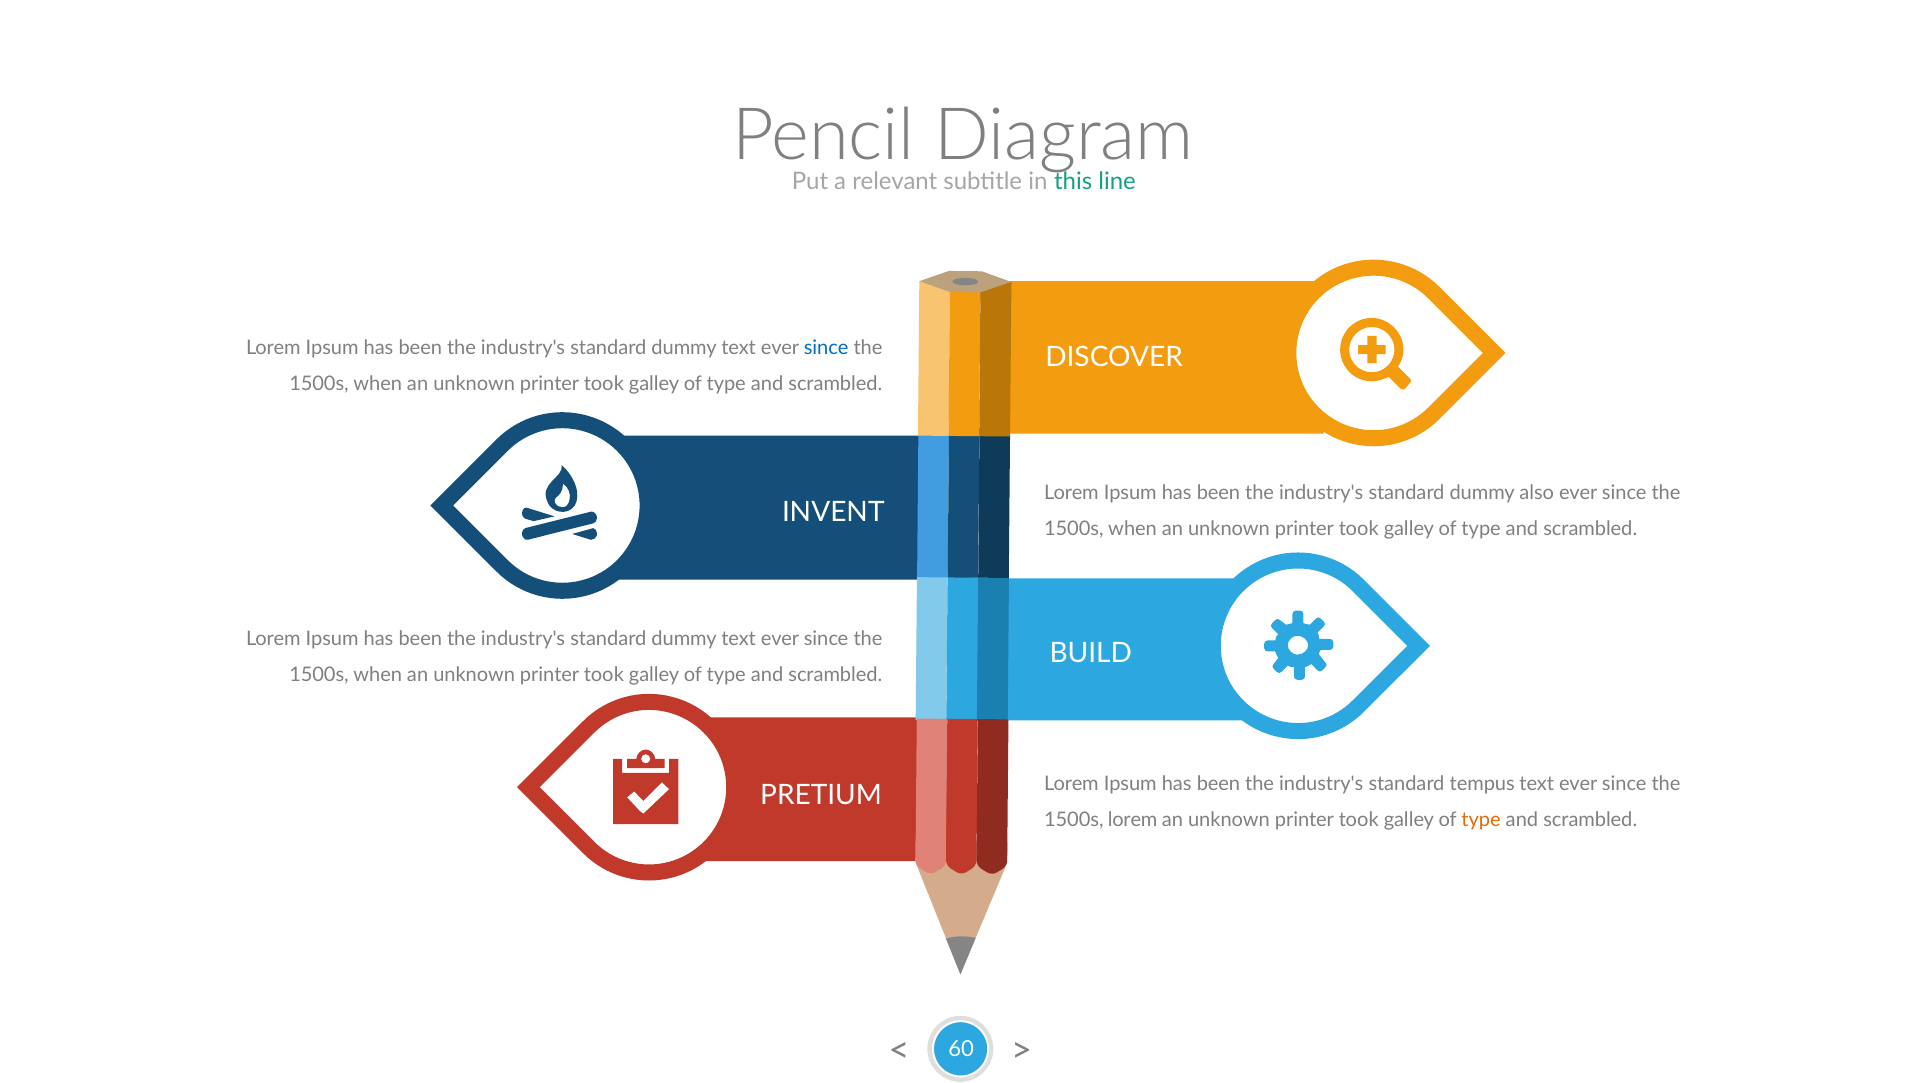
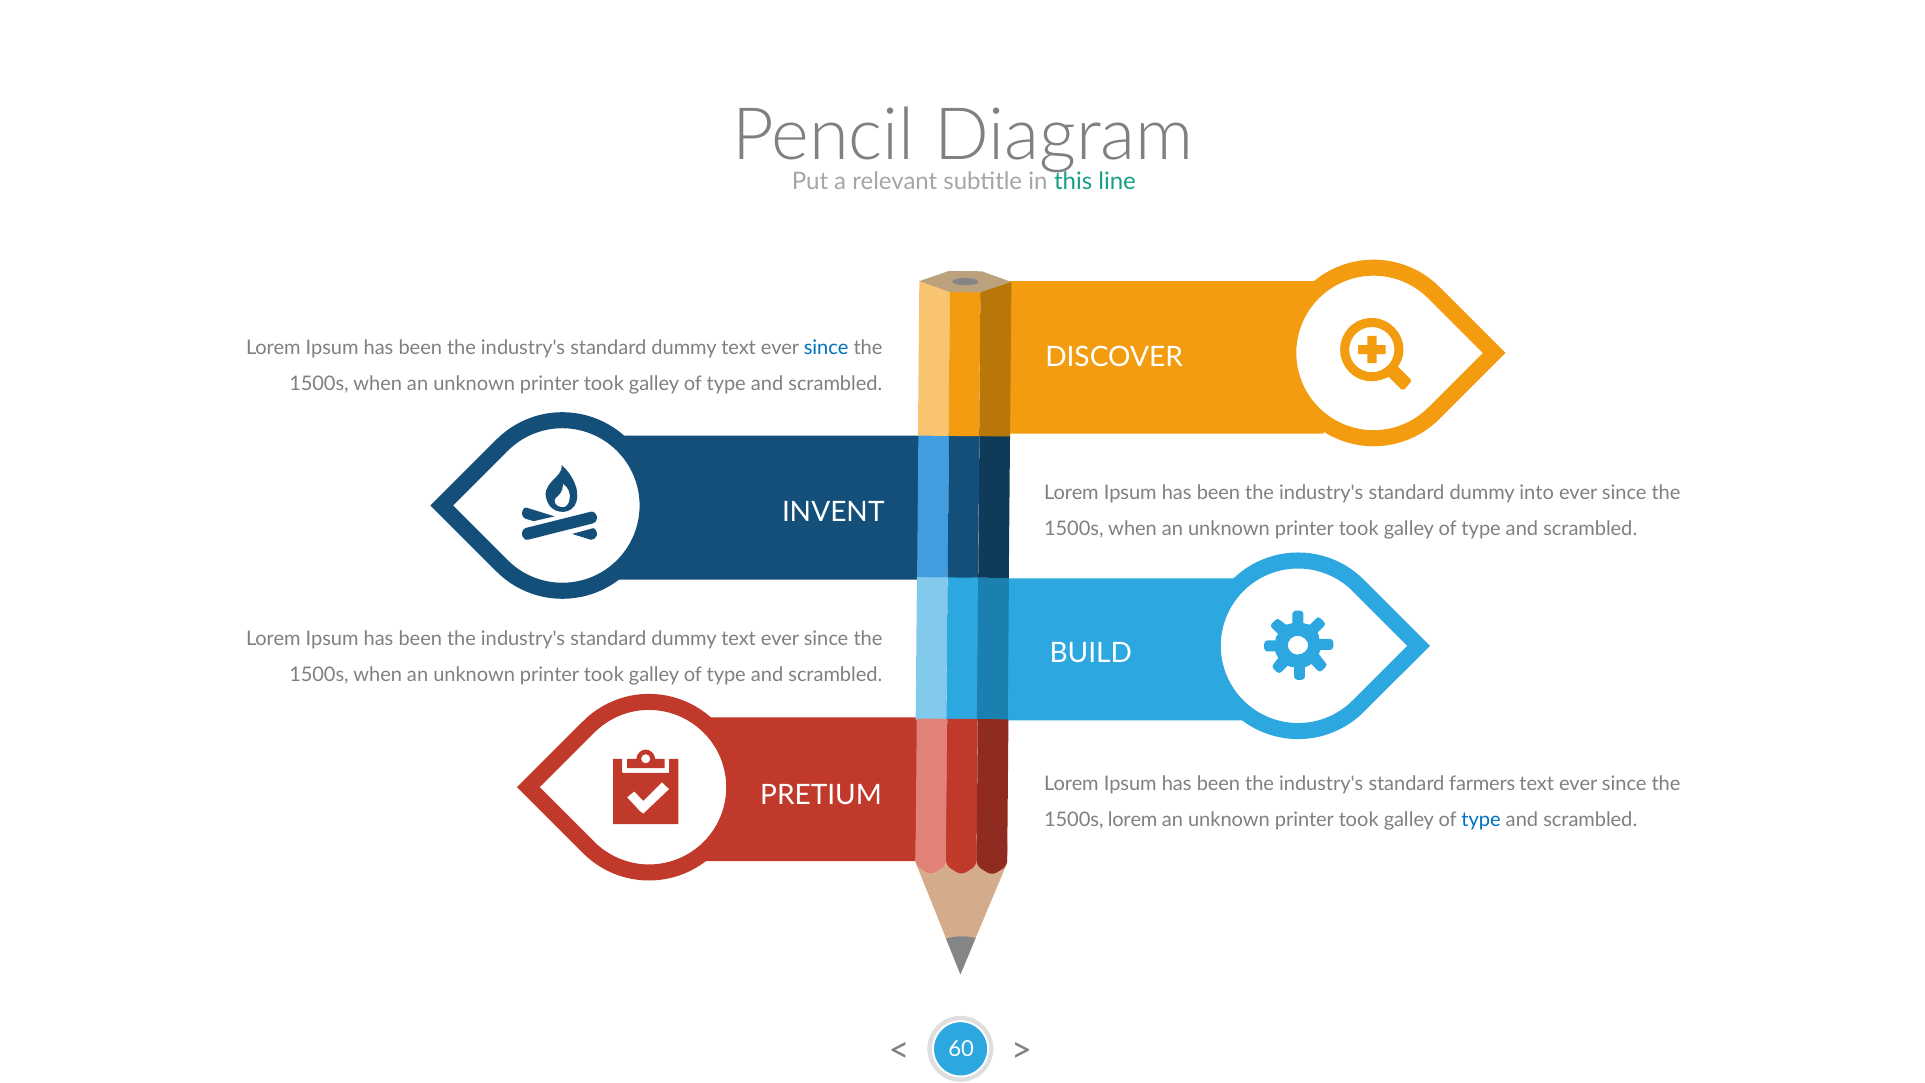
also: also -> into (1537, 493)
tempus: tempus -> farmers (1482, 784)
type colour: orange -> blue (1481, 820)
